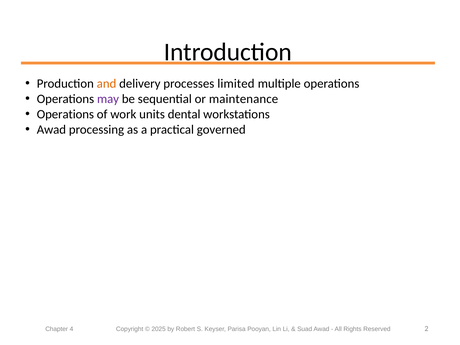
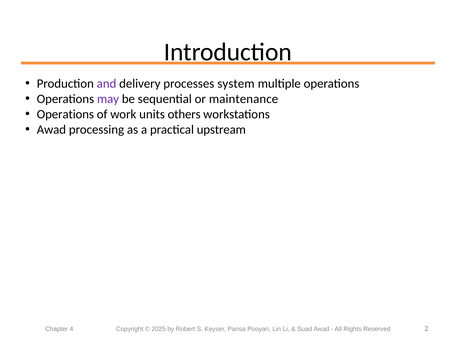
and colour: orange -> purple (107, 84)
limited: limited -> system (236, 84)
dental: dental -> others (184, 114)
governed: governed -> upstream (221, 130)
